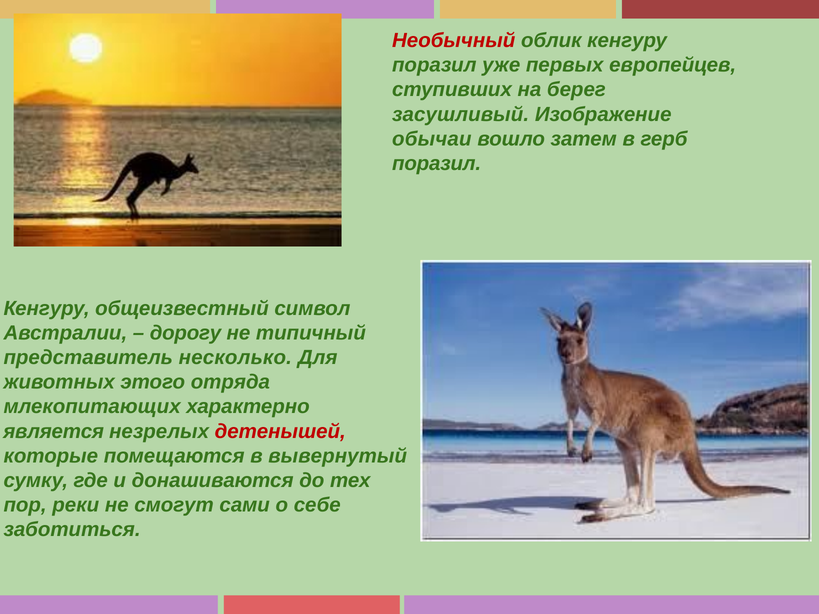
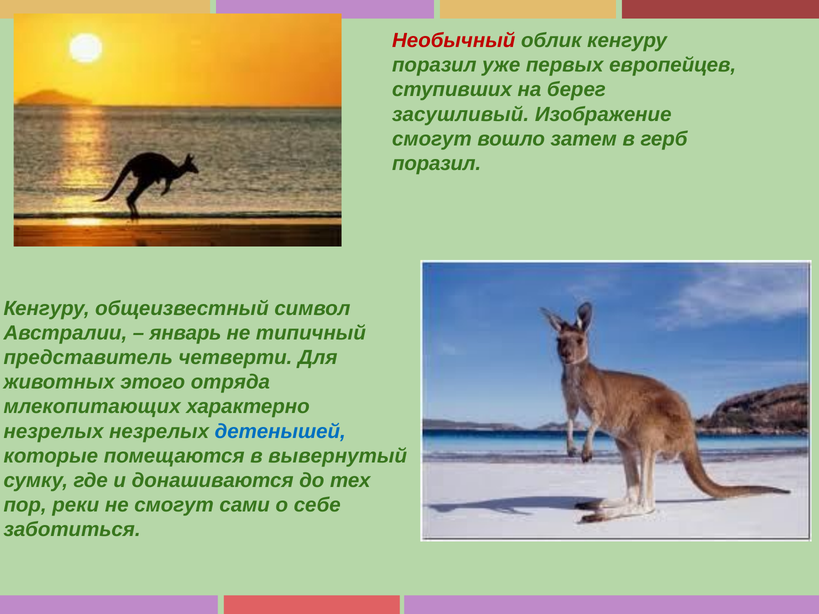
обычаи: обычаи -> смогут (432, 139)
дорогу: дорогу -> январь (185, 333)
несколько: несколько -> четверти (235, 358)
является: является -> незрелых (54, 431)
детенышей colour: red -> blue (280, 431)
